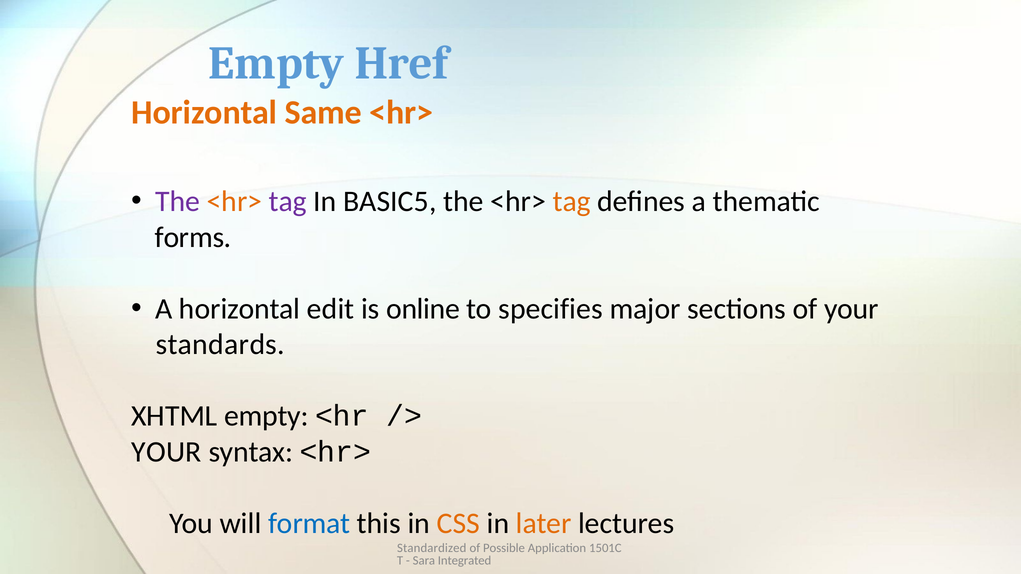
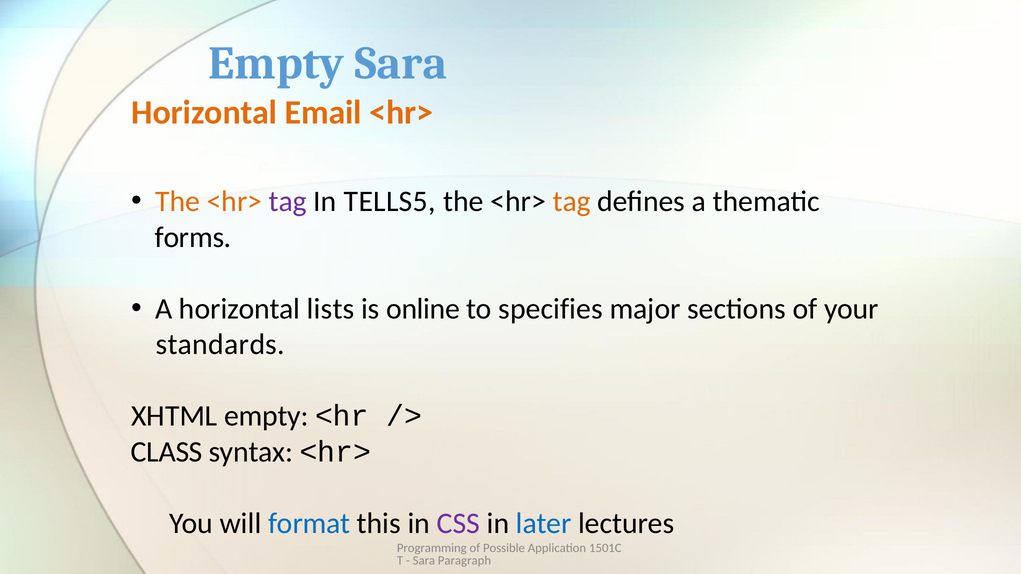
Empty Href: Href -> Sara (401, 63)
Same: Same -> Email (323, 113)
The colour: purple -> orange (178, 202)
BASIC5: BASIC5 -> TELLS5 (390, 202)
edit: edit -> lists (331, 309)
YOUR: YOUR -> CLASS (167, 452)
CSS colour: orange -> purple (458, 524)
later colour: orange -> blue (544, 524)
Standardized: Standardized -> Programming (432, 548)
Integrated: Integrated -> Paragraph (464, 561)
